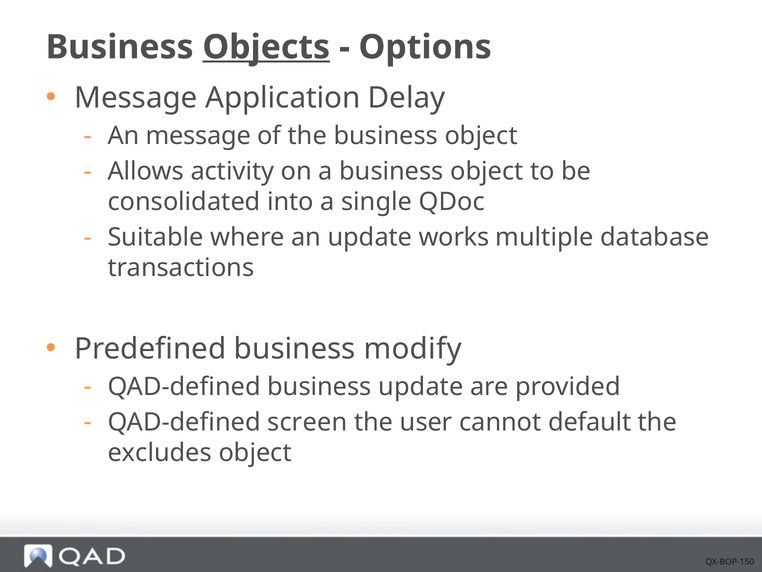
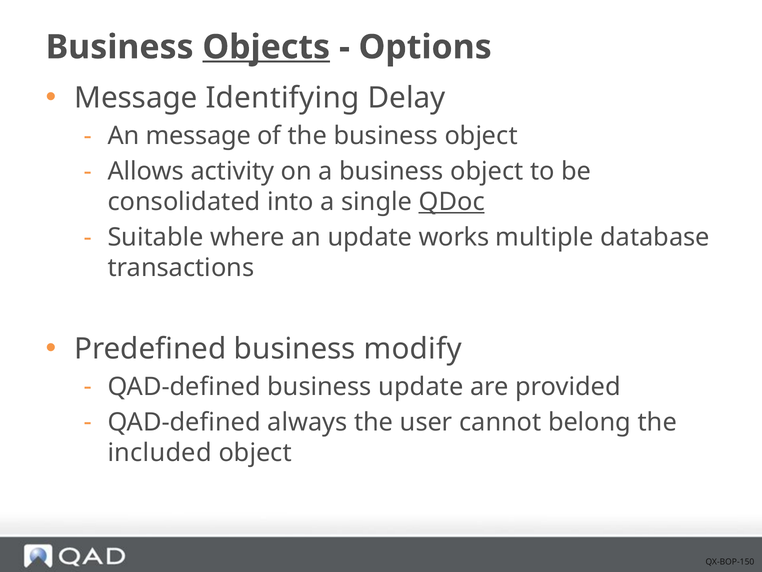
Application: Application -> Identifying (283, 98)
QDoc underline: none -> present (452, 202)
screen: screen -> always (307, 422)
default: default -> belong (590, 422)
excludes: excludes -> included (160, 452)
